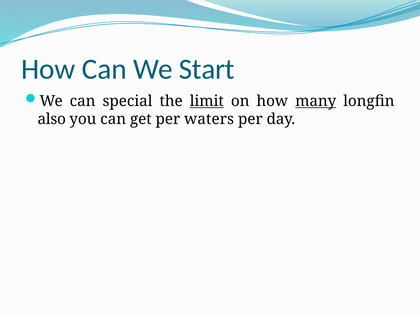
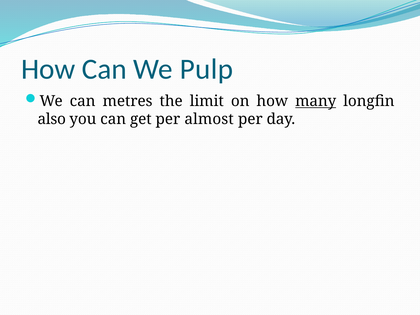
Start: Start -> Pulp (207, 69)
special: special -> metres (128, 101)
limit underline: present -> none (207, 101)
waters: waters -> almost (209, 119)
